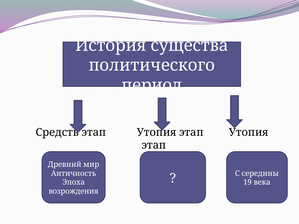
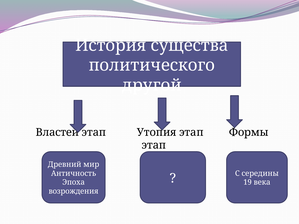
период: период -> другой (152, 85)
Средств: Средств -> Властей (57, 132)
Утопия: Утопия -> Формы (249, 132)
